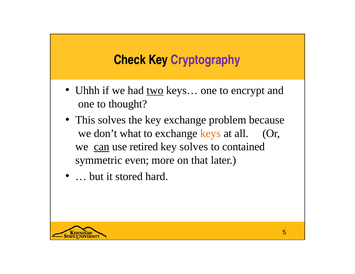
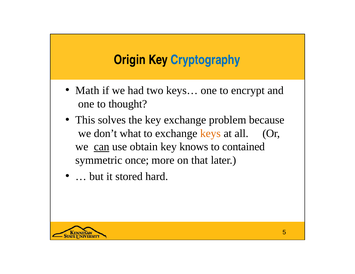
Check: Check -> Origin (130, 60)
Cryptography colour: purple -> blue (206, 60)
Uhhh: Uhhh -> Math (87, 91)
two underline: present -> none (155, 91)
retired: retired -> obtain (144, 147)
key solves: solves -> knows (194, 147)
even: even -> once (137, 160)
